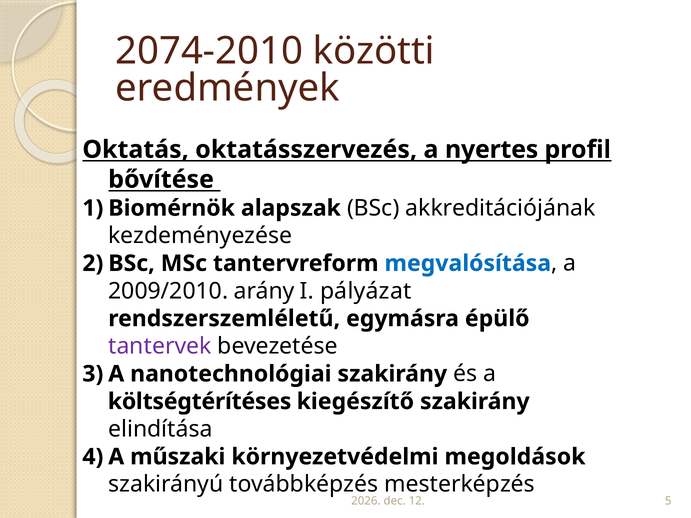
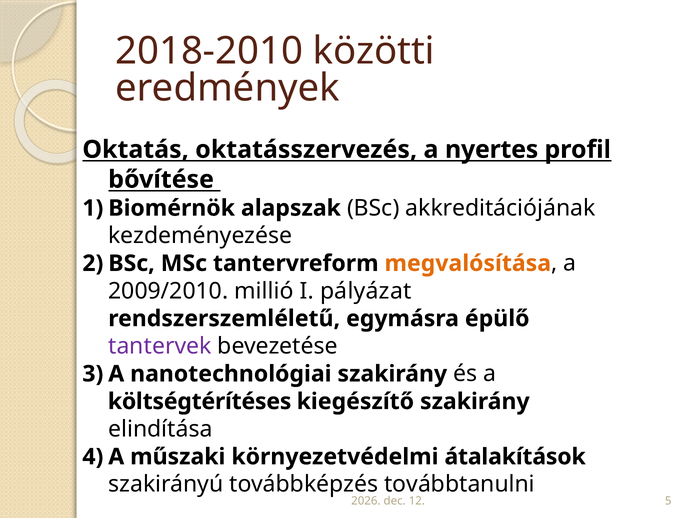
2074-2010: 2074-2010 -> 2018-2010 (209, 51)
megvalósítása colour: blue -> orange (468, 263)
arány: arány -> millió (264, 291)
megoldások: megoldások -> átalakítások (515, 457)
mesterképzés: mesterképzés -> továbbtanulni (460, 485)
